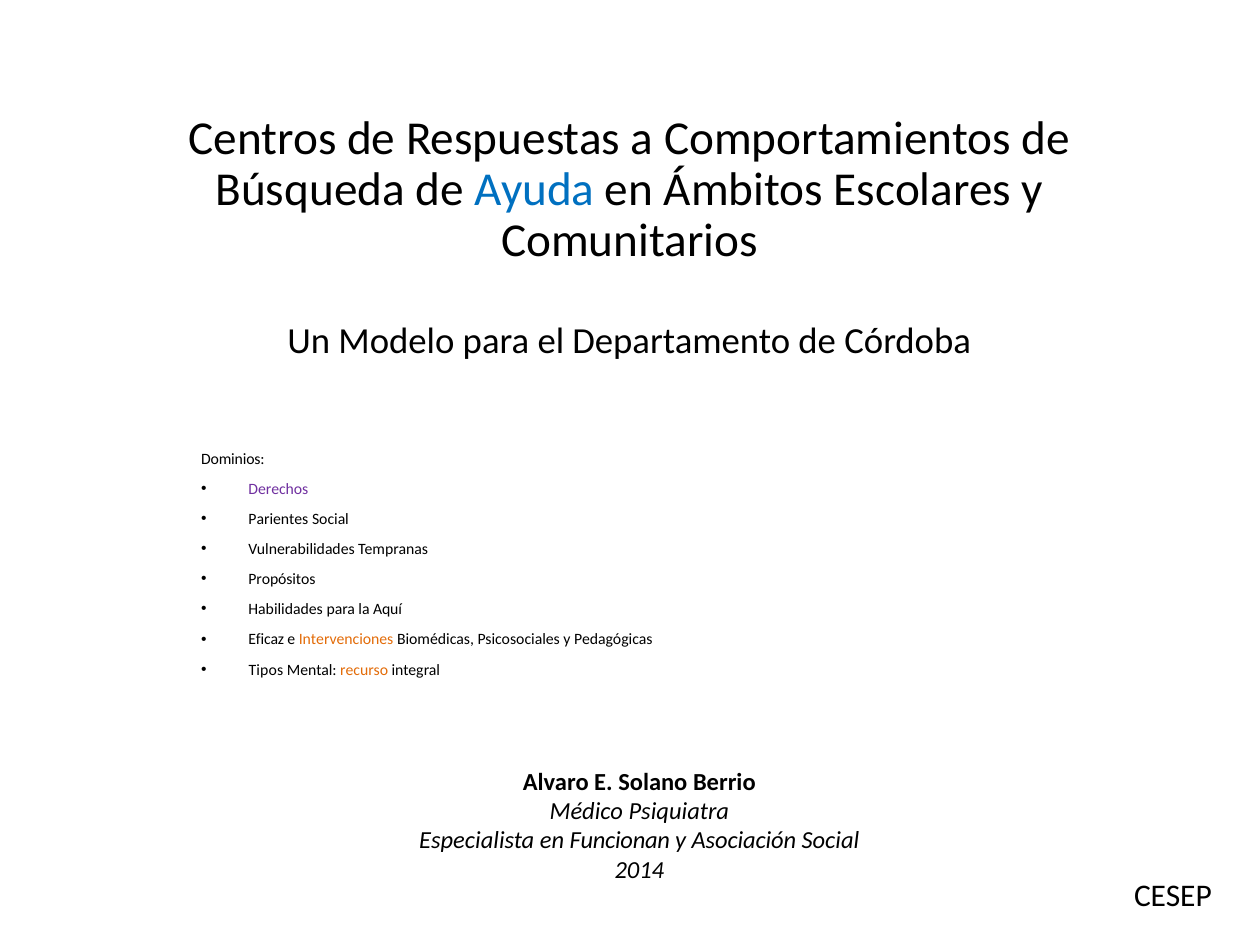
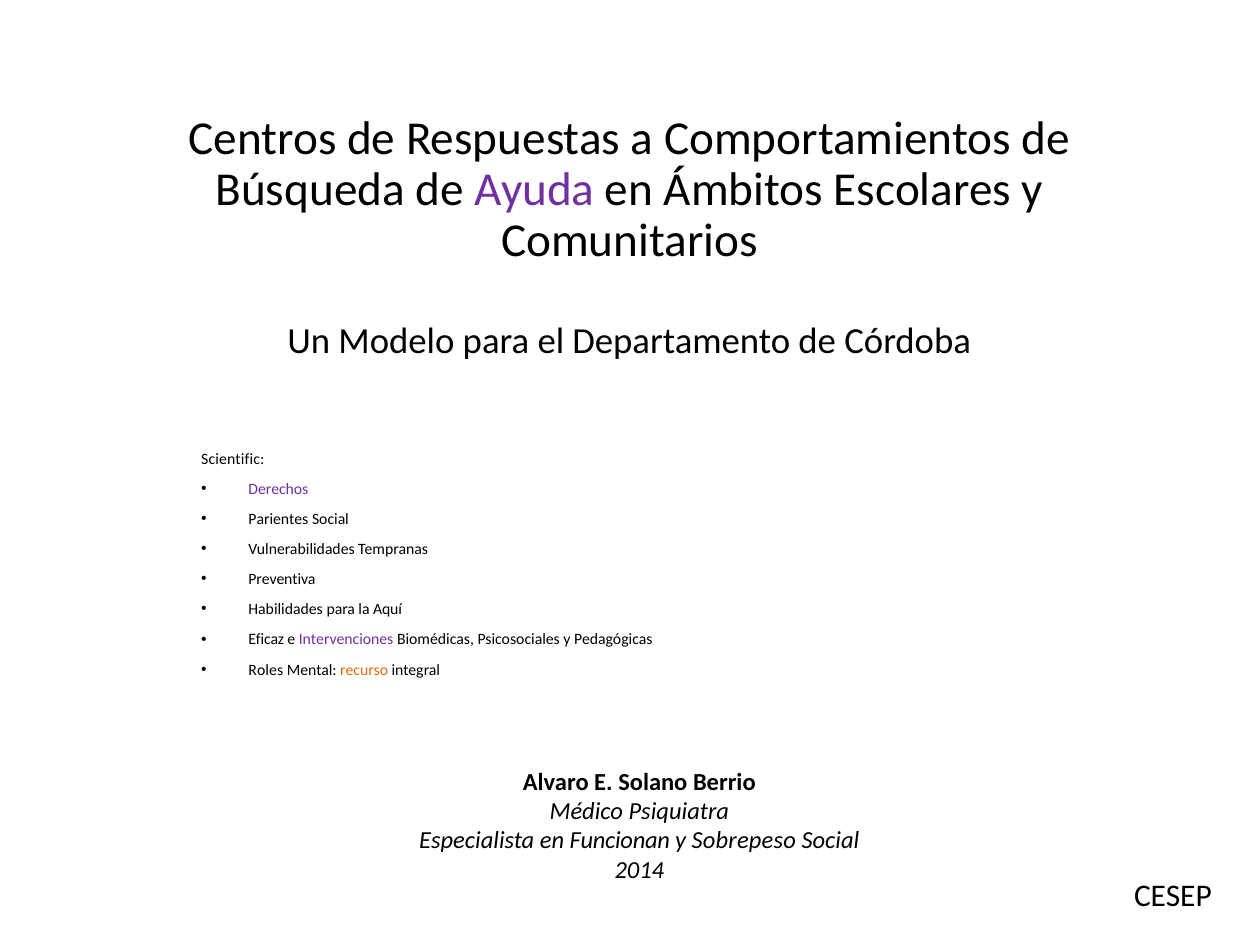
Ayuda colour: blue -> purple (534, 190)
Dominios: Dominios -> Scientific (233, 459)
Propósitos: Propósitos -> Preventiva (282, 580)
Intervenciones colour: orange -> purple (346, 640)
Tipos: Tipos -> Roles (266, 670)
Asociación: Asociación -> Sobrepeso (744, 841)
